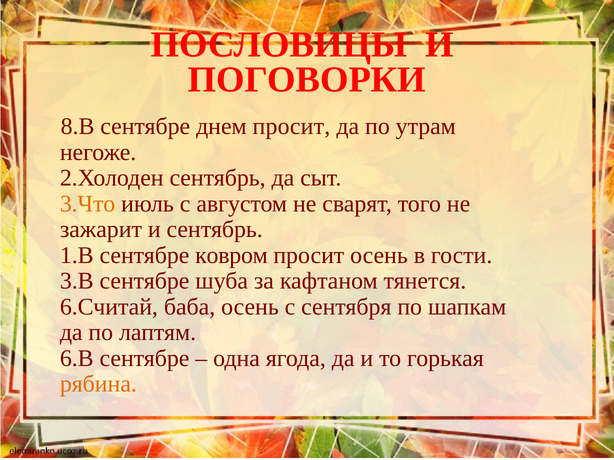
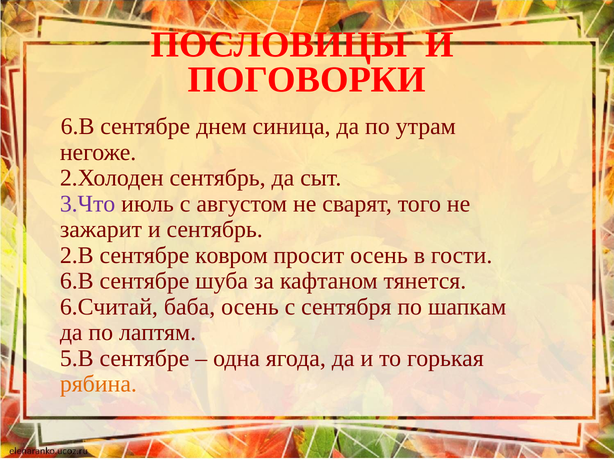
8.В: 8.В -> 6.В (78, 127)
днем просит: просит -> синица (292, 127)
3.Что colour: orange -> purple (88, 204)
1.В: 1.В -> 2.В (77, 255)
3.В: 3.В -> 6.В (77, 281)
6.В: 6.В -> 5.В (77, 359)
